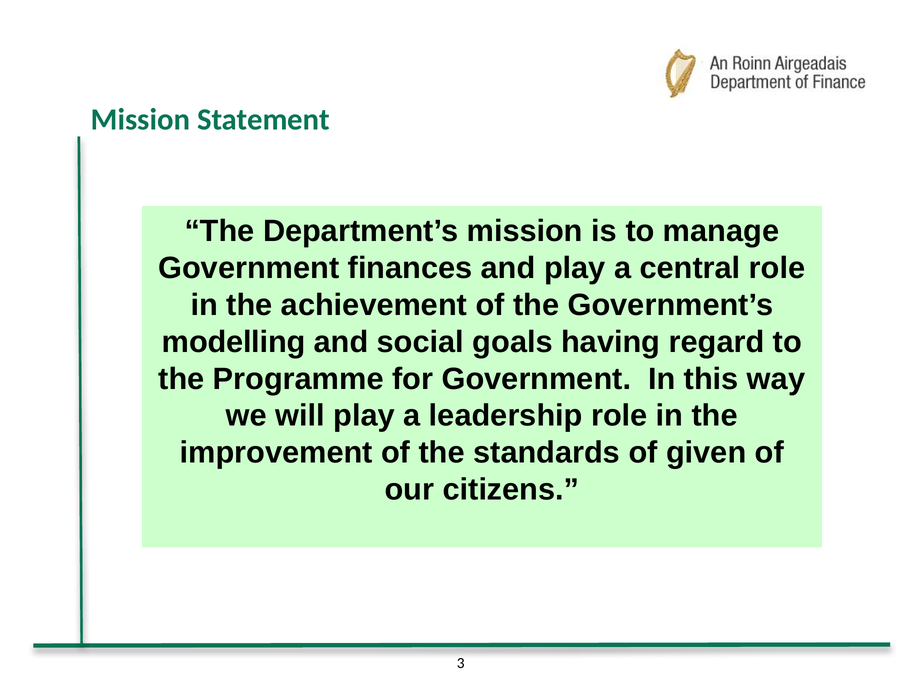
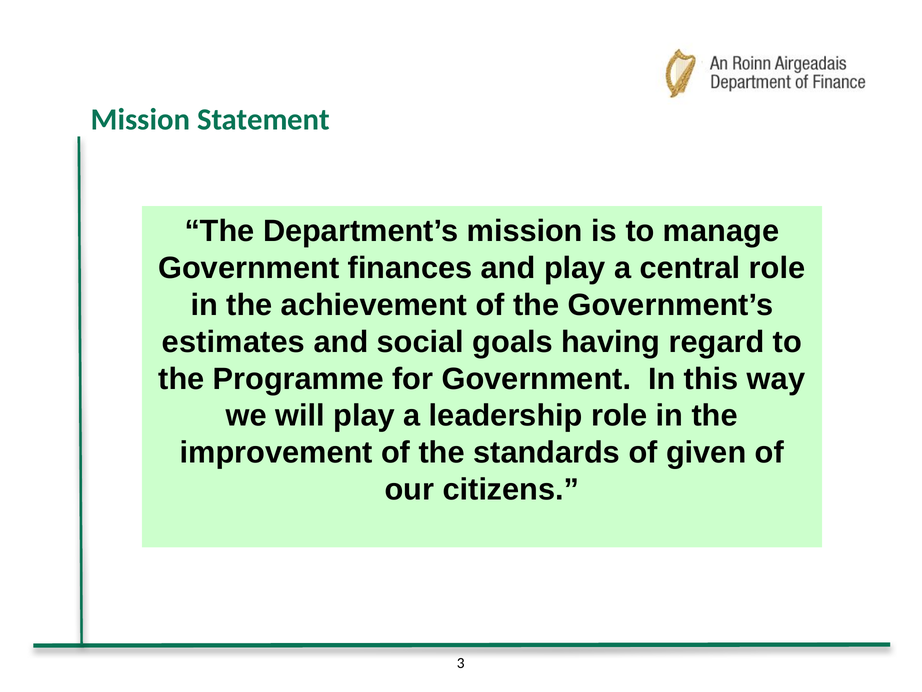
modelling: modelling -> estimates (233, 342)
